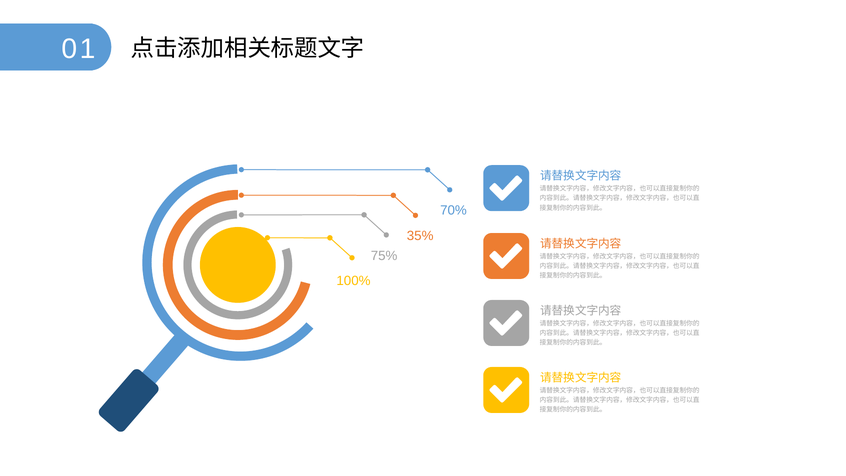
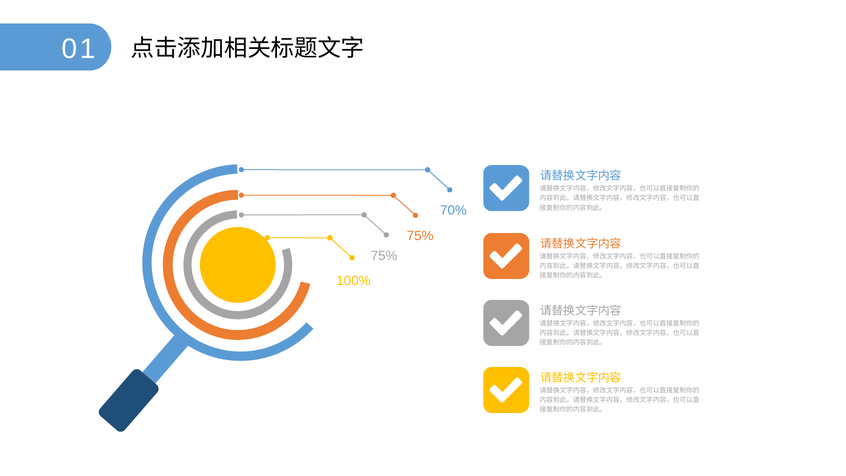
35%: 35% -> 75% (420, 236)
